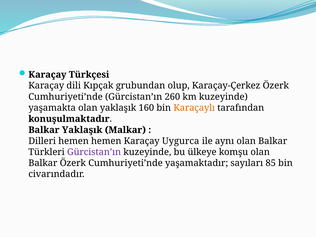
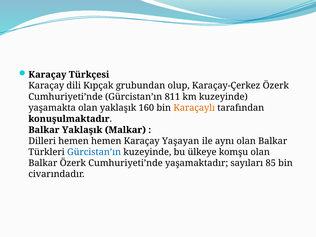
260: 260 -> 811 (172, 97)
Uygurca: Uygurca -> Yaşayan (181, 141)
Gürcistan’ın colour: purple -> blue (94, 152)
